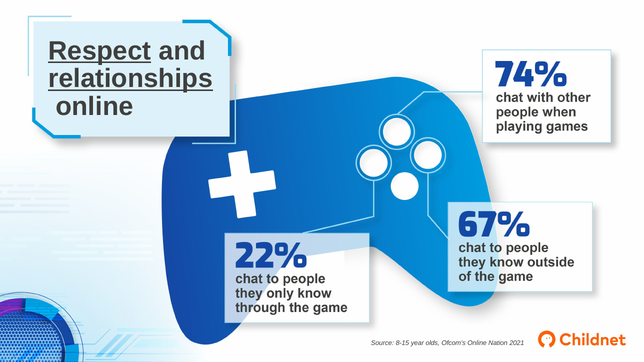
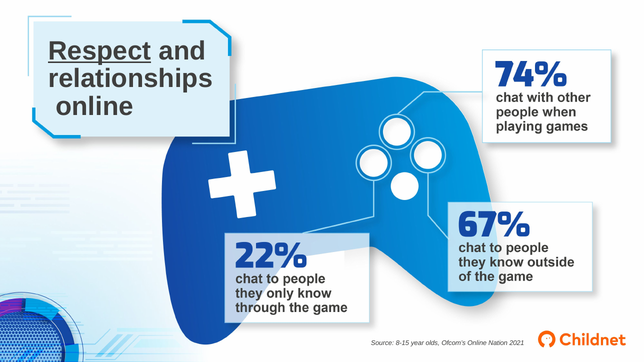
relationships underline: present -> none (131, 79)
